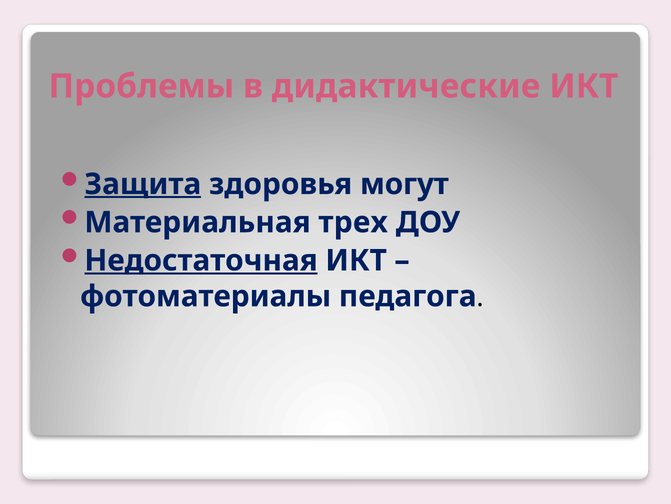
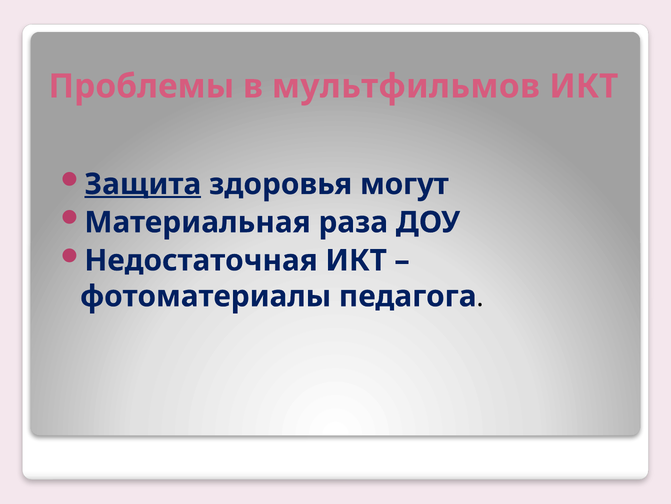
дидактические: дидактические -> мультфильмов (406, 86)
трех: трех -> раза (353, 222)
Недостаточная underline: present -> none (201, 260)
